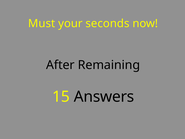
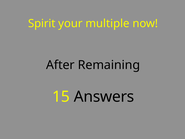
Must: Must -> Spirit (42, 23)
seconds: seconds -> multiple (107, 23)
